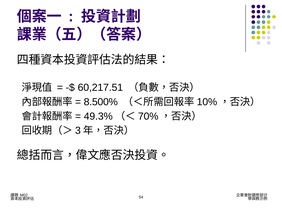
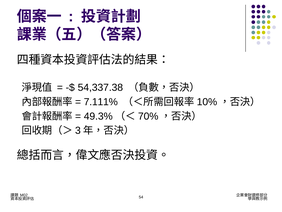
60,217.51: 60,217.51 -> 54,337.38 (100, 87)
8.500%: 8.500% -> 7.111% (101, 102)
